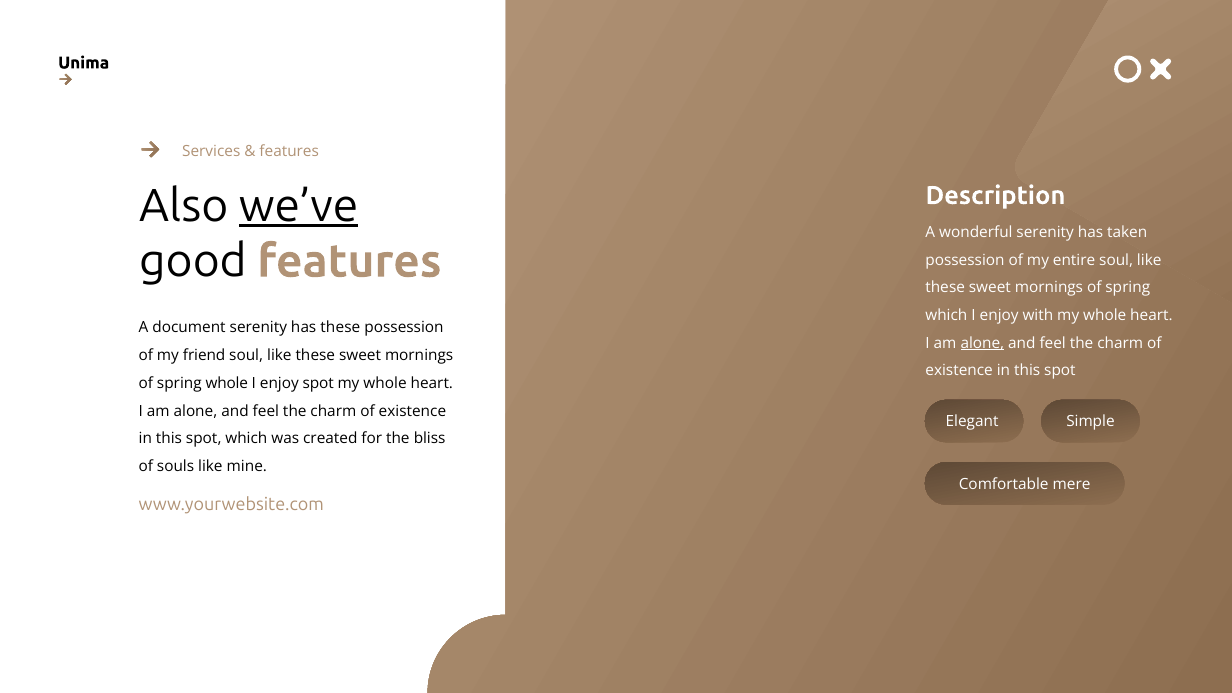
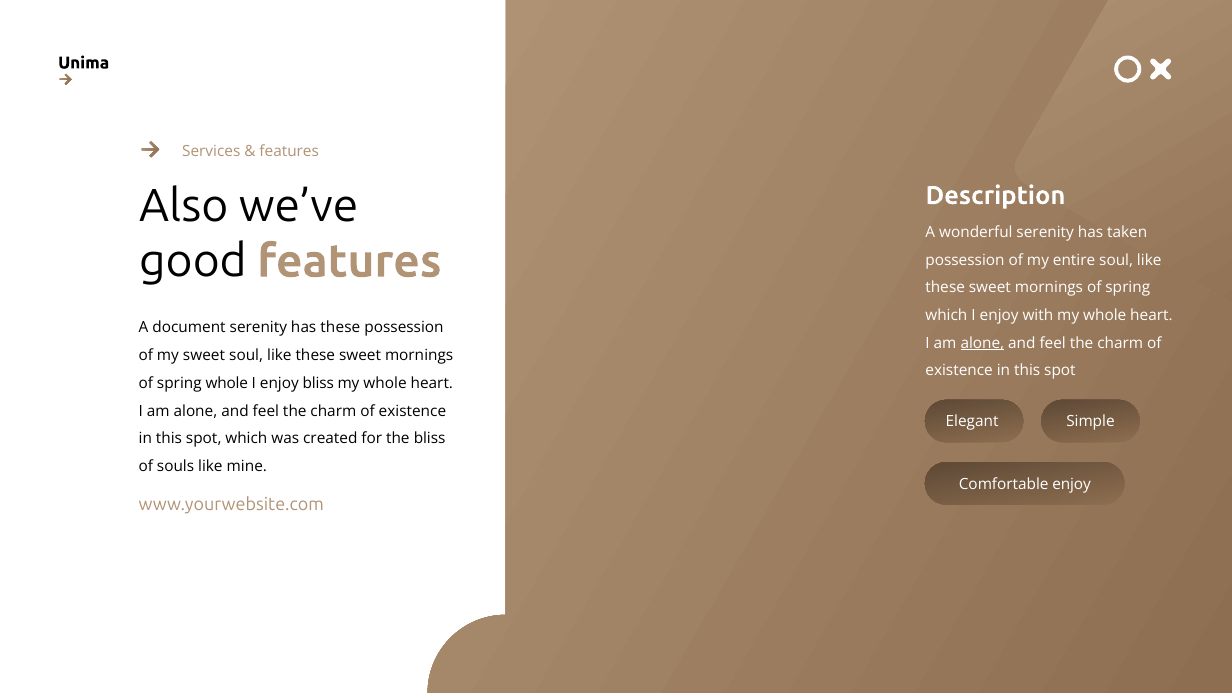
we’ve underline: present -> none (299, 206)
my friend: friend -> sweet (204, 355)
enjoy spot: spot -> bliss (318, 383)
Comfortable mere: mere -> enjoy (1072, 485)
